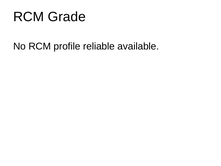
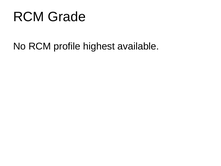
reliable: reliable -> highest (99, 46)
